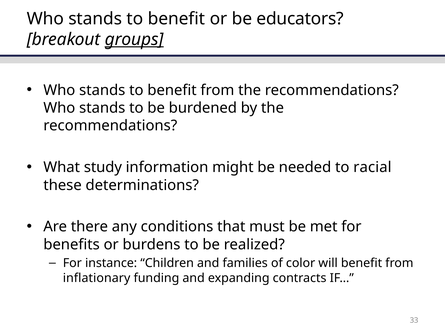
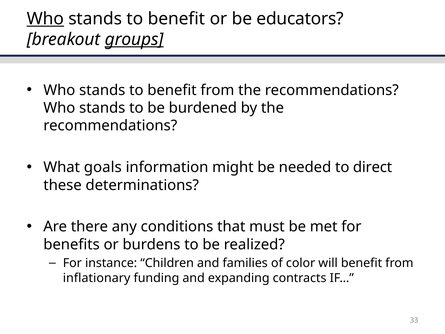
Who underline: none -> present (45, 19)
study: study -> goals (103, 167)
racial: racial -> direct (373, 167)
